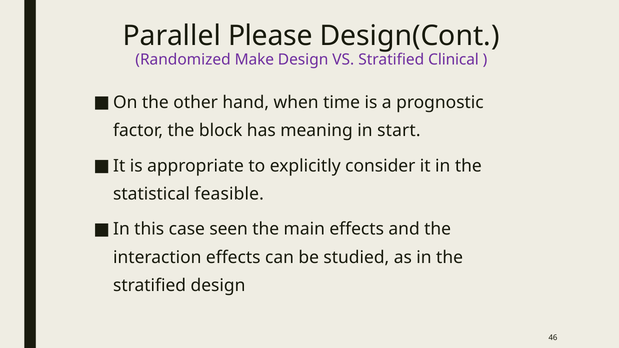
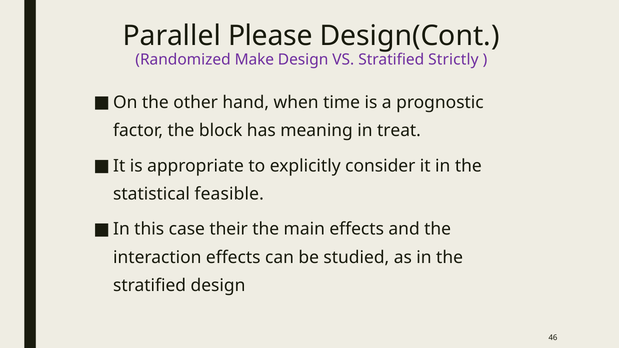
Clinical: Clinical -> Strictly (453, 60)
start: start -> treat (399, 131)
seen: seen -> their (229, 229)
